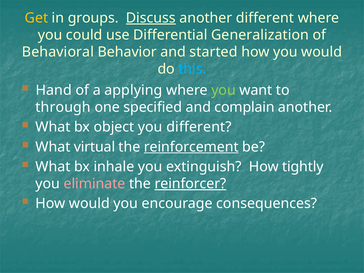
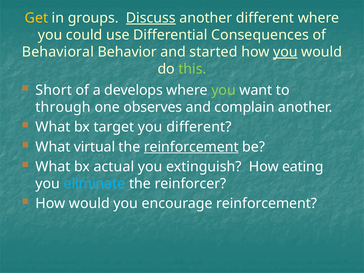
Generalization: Generalization -> Consequences (260, 35)
you underline: none -> present (285, 52)
this colour: light blue -> light green (192, 69)
Hand: Hand -> Short (54, 90)
applying: applying -> develops (134, 90)
specified: specified -> observes (153, 107)
object: object -> target (114, 127)
inhale: inhale -> actual (114, 167)
tightly: tightly -> eating (303, 167)
eliminate colour: pink -> light blue (95, 184)
reinforcer underline: present -> none (190, 184)
encourage consequences: consequences -> reinforcement (267, 203)
